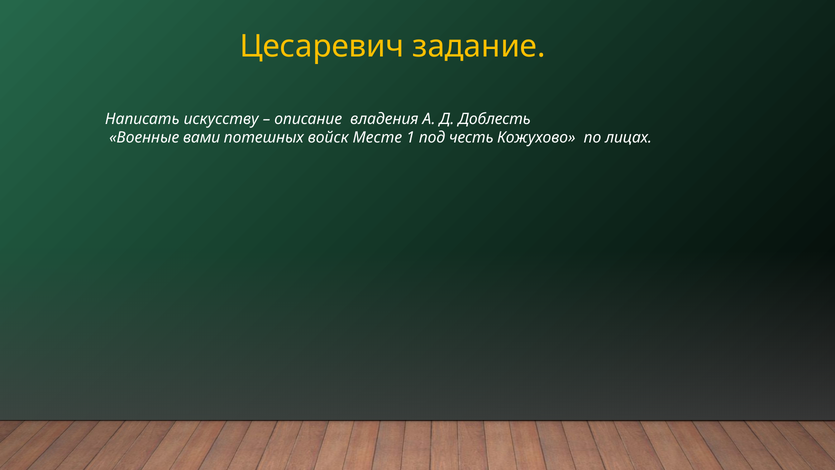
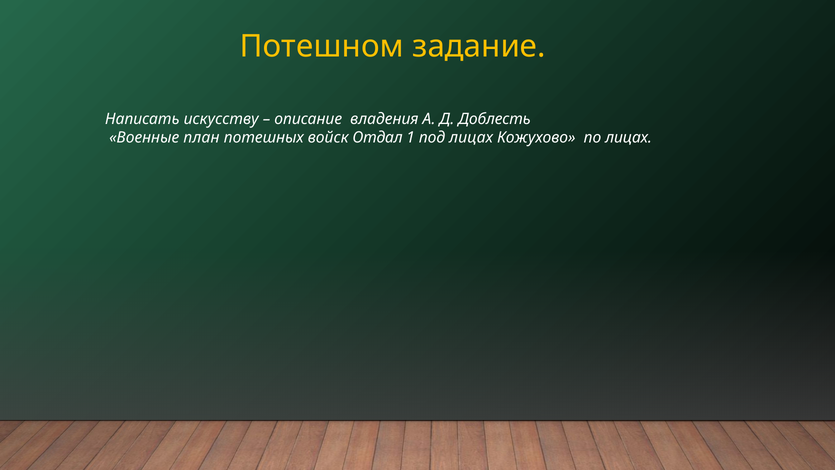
Цесаревич: Цесаревич -> Потешном (322, 46)
вами: вами -> план (201, 138)
Месте: Месте -> Отдал (378, 138)
под честь: честь -> лицах (471, 138)
